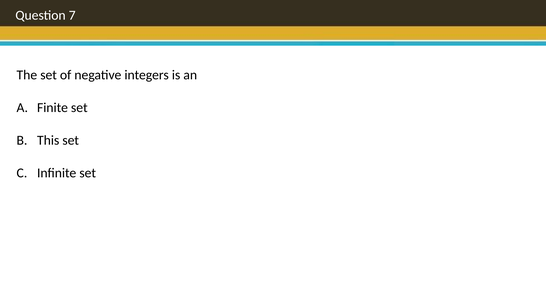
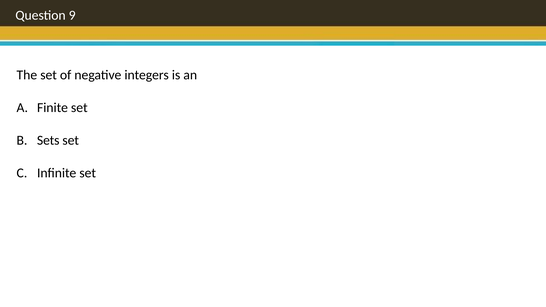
7: 7 -> 9 (72, 15)
This: This -> Sets (48, 140)
